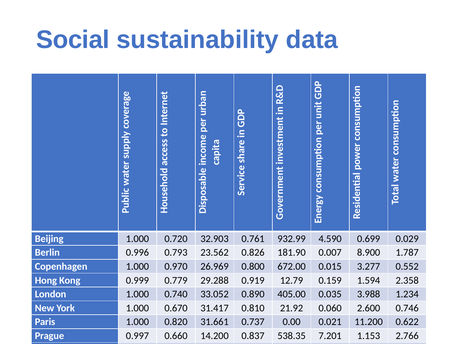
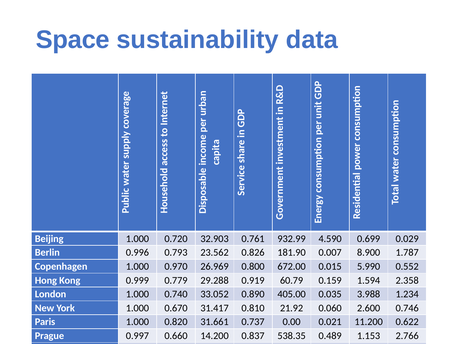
Social: Social -> Space (73, 40)
3.277: 3.277 -> 5.990 (369, 266)
12.79: 12.79 -> 60.79 (292, 280)
7.201: 7.201 -> 0.489 (330, 335)
